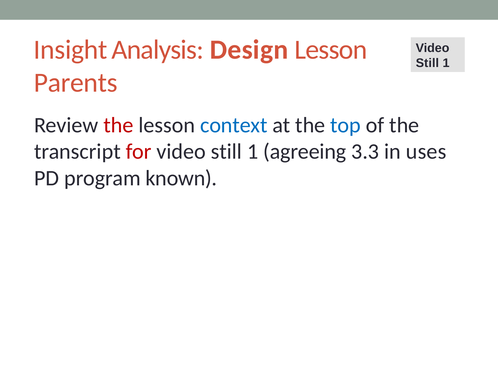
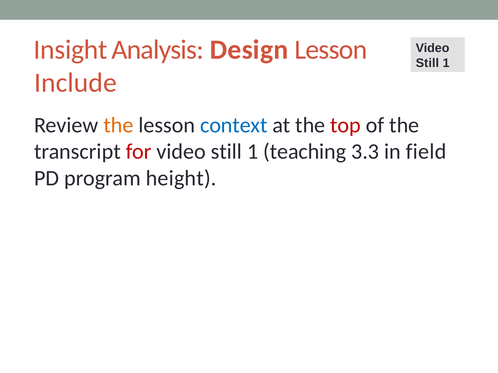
Parents: Parents -> Include (75, 83)
the colour: red -> orange (118, 125)
top colour: blue -> red (346, 125)
agreeing: agreeing -> teaching (305, 152)
uses: uses -> field (426, 152)
known: known -> height (181, 178)
